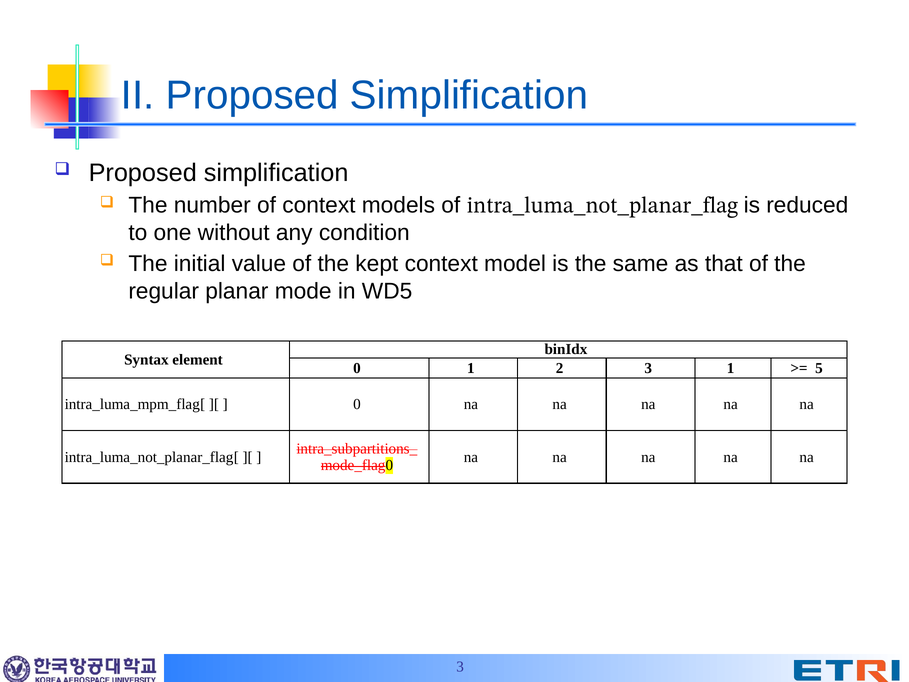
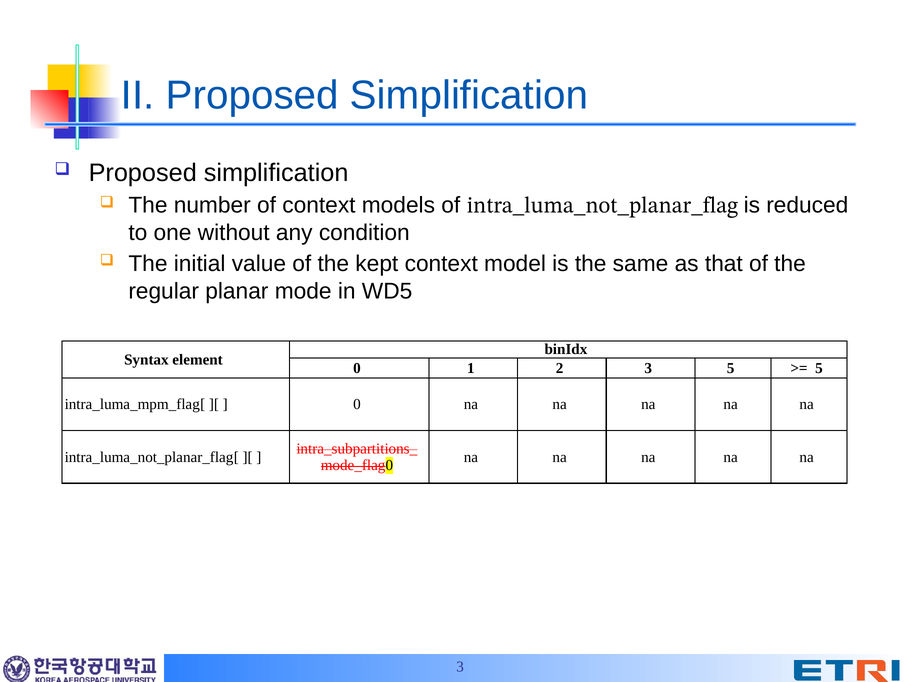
3 1: 1 -> 5 (731, 368)
